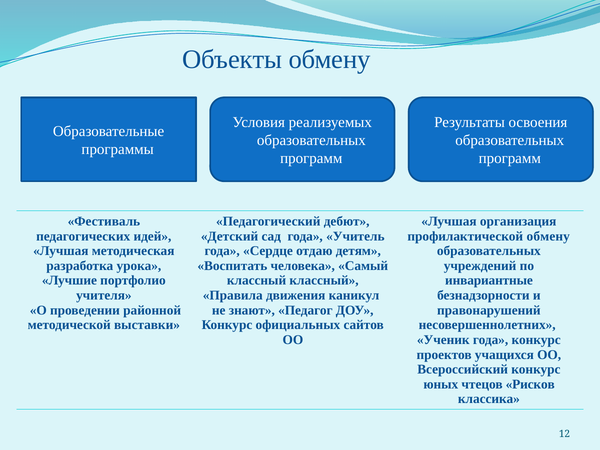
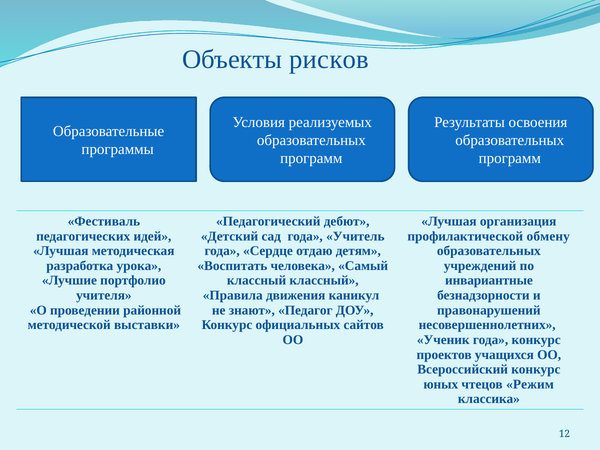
Объекты обмену: обмену -> рисков (329, 60)
Рисков: Рисков -> Режим (530, 384)
